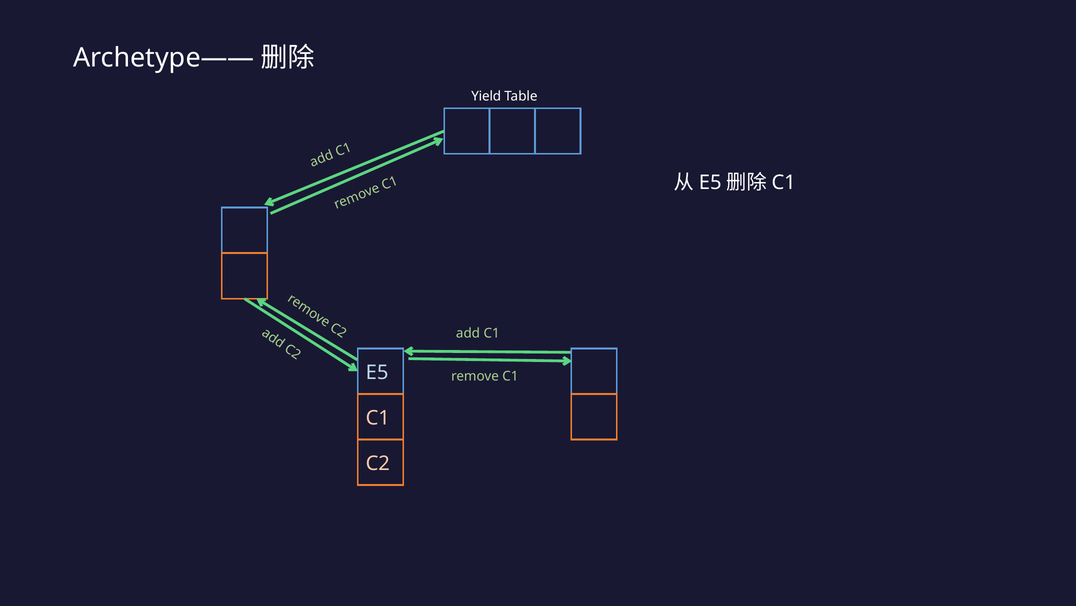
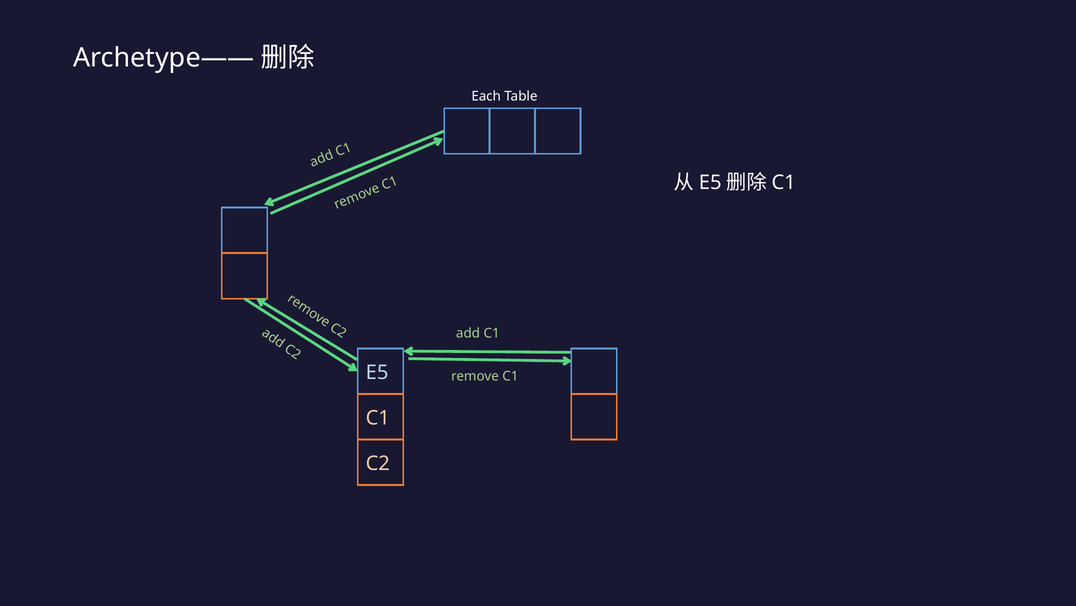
Yield: Yield -> Each (486, 96)
